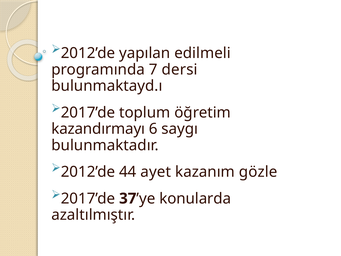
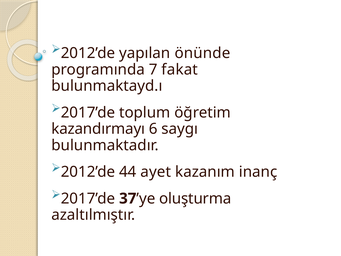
edilmeli: edilmeli -> önünde (202, 53)
dersi: dersi -> fakat (180, 69)
gözle: gözle -> inanç (258, 172)
konularda: konularda -> oluşturma (195, 198)
